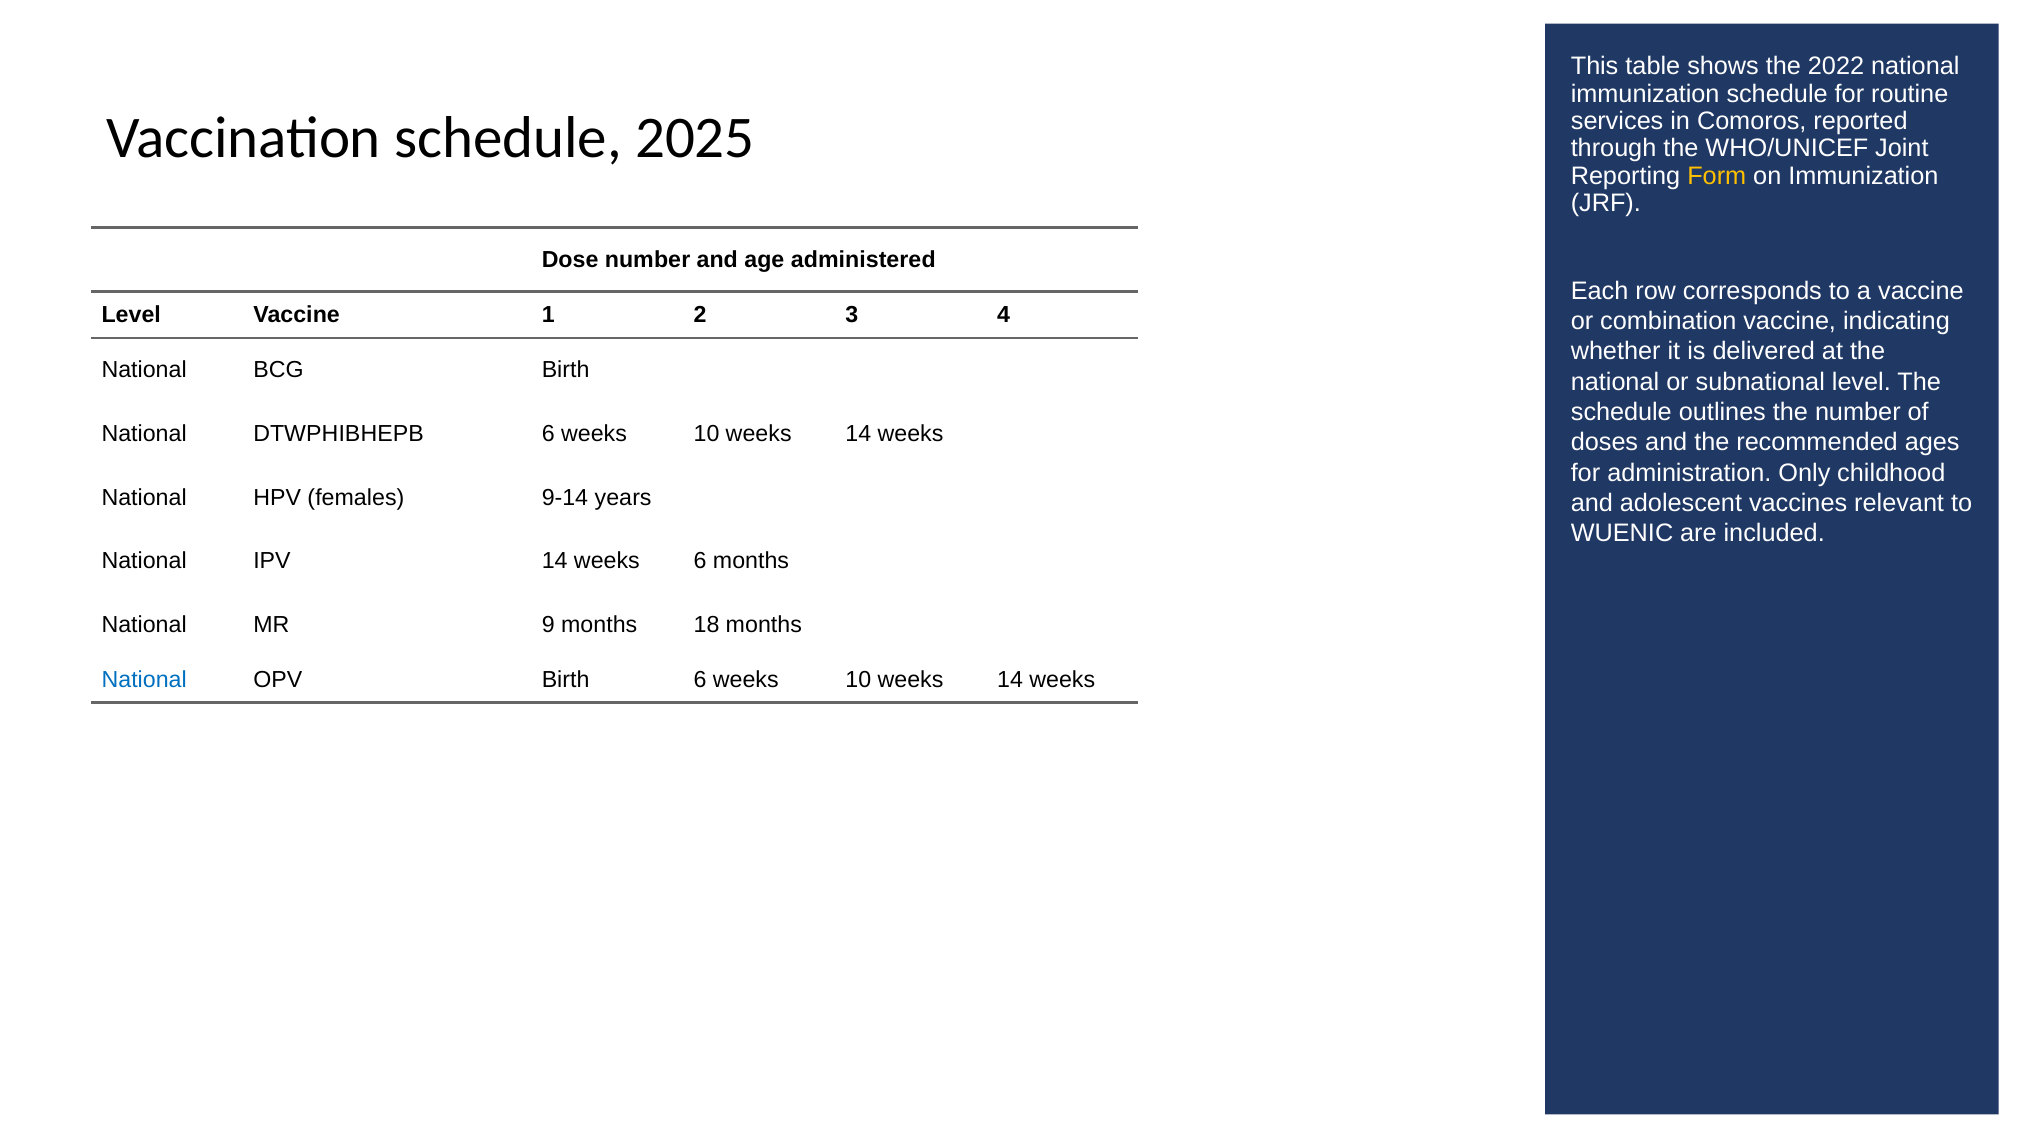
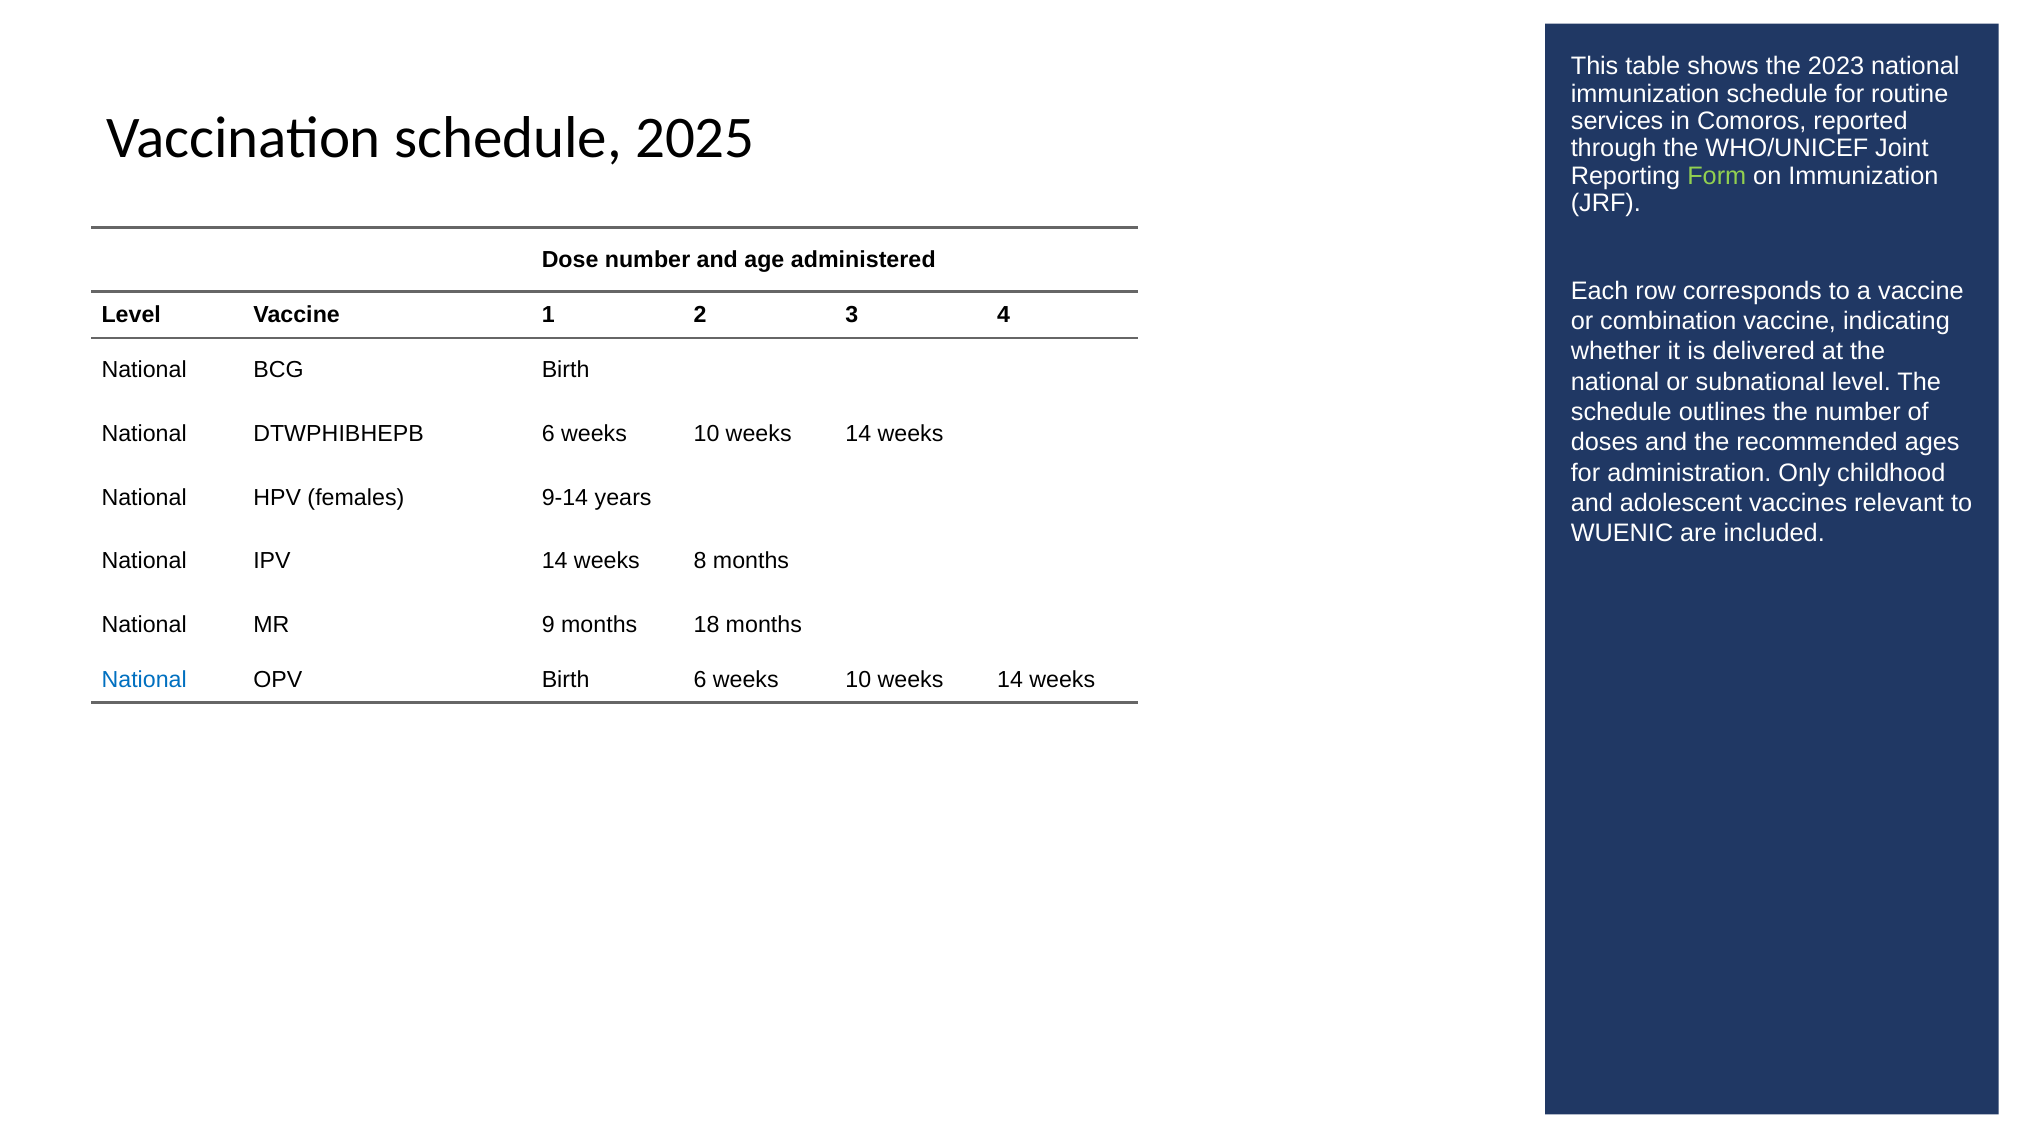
2022: 2022 -> 2023 (1836, 67)
Form colour: yellow -> light green (1717, 176)
weeks 6: 6 -> 8 (700, 561)
